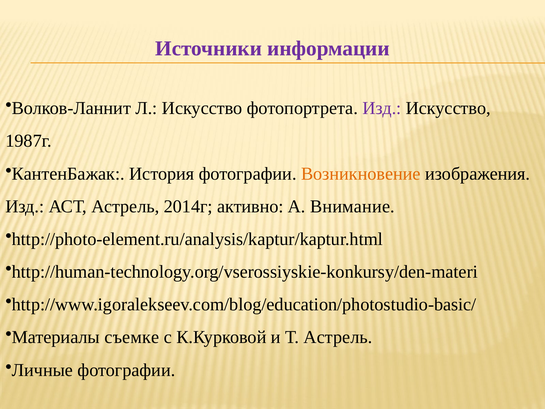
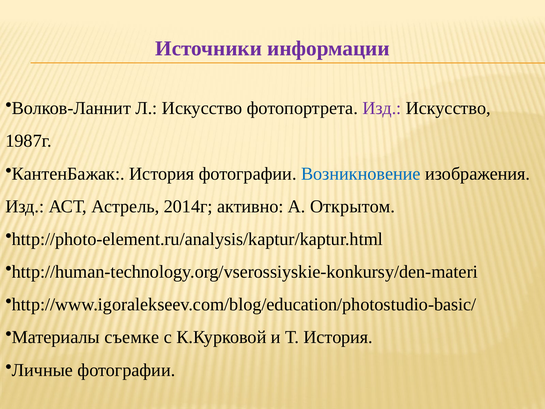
Возникновение colour: orange -> blue (361, 174)
Внимание: Внимание -> Открытом (353, 206)
Т Астрель: Астрель -> История (338, 337)
